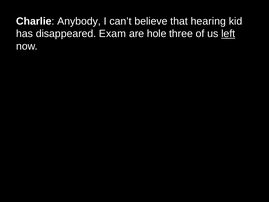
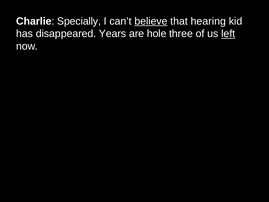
Anybody: Anybody -> Specially (79, 21)
believe underline: none -> present (151, 21)
Exam: Exam -> Years (113, 34)
